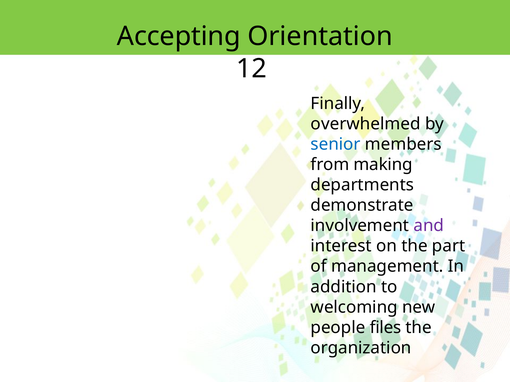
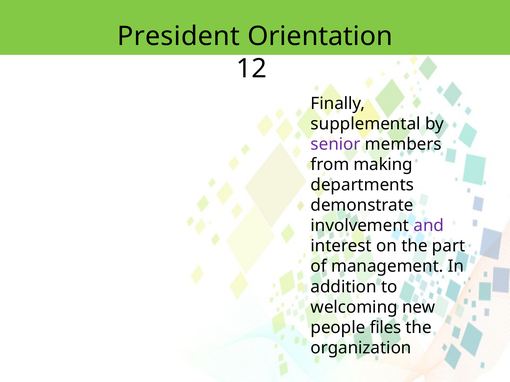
Accepting: Accepting -> President (179, 36)
overwhelmed: overwhelmed -> supplemental (366, 124)
senior colour: blue -> purple (336, 144)
